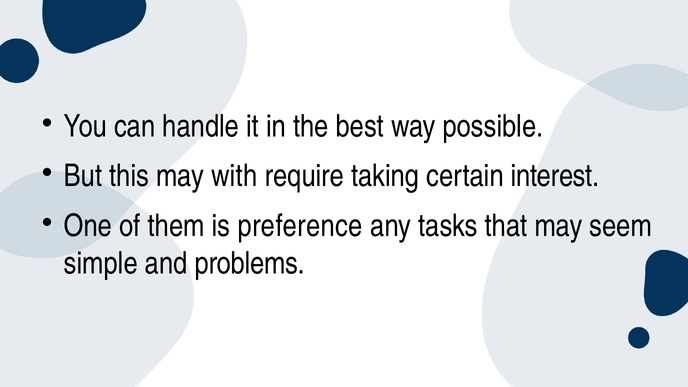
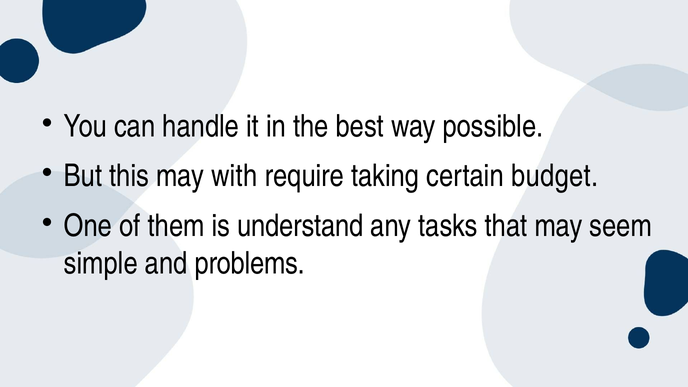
interest: interest -> budget (555, 176)
preference: preference -> understand (300, 226)
